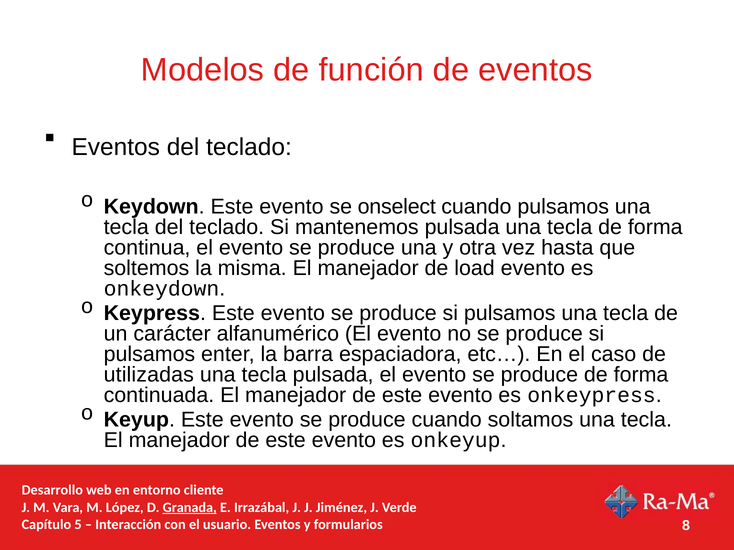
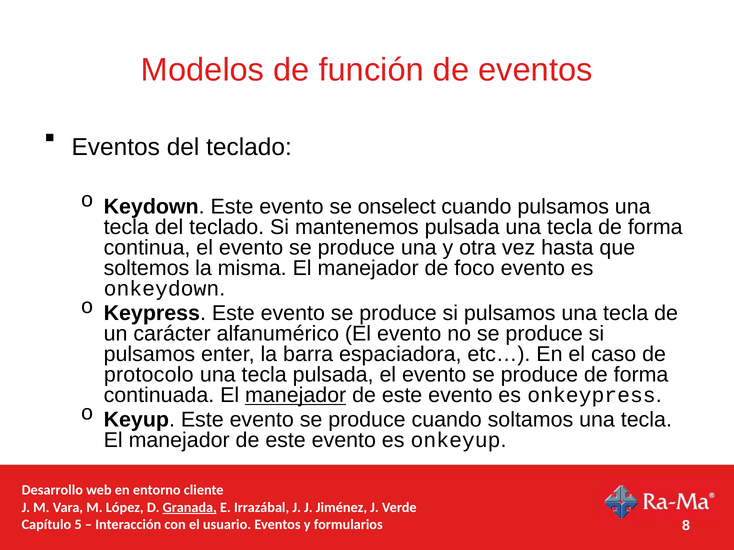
load: load -> foco (475, 269)
utilizadas: utilizadas -> protocolo (149, 375)
manejador underline: none -> present (296, 396)
